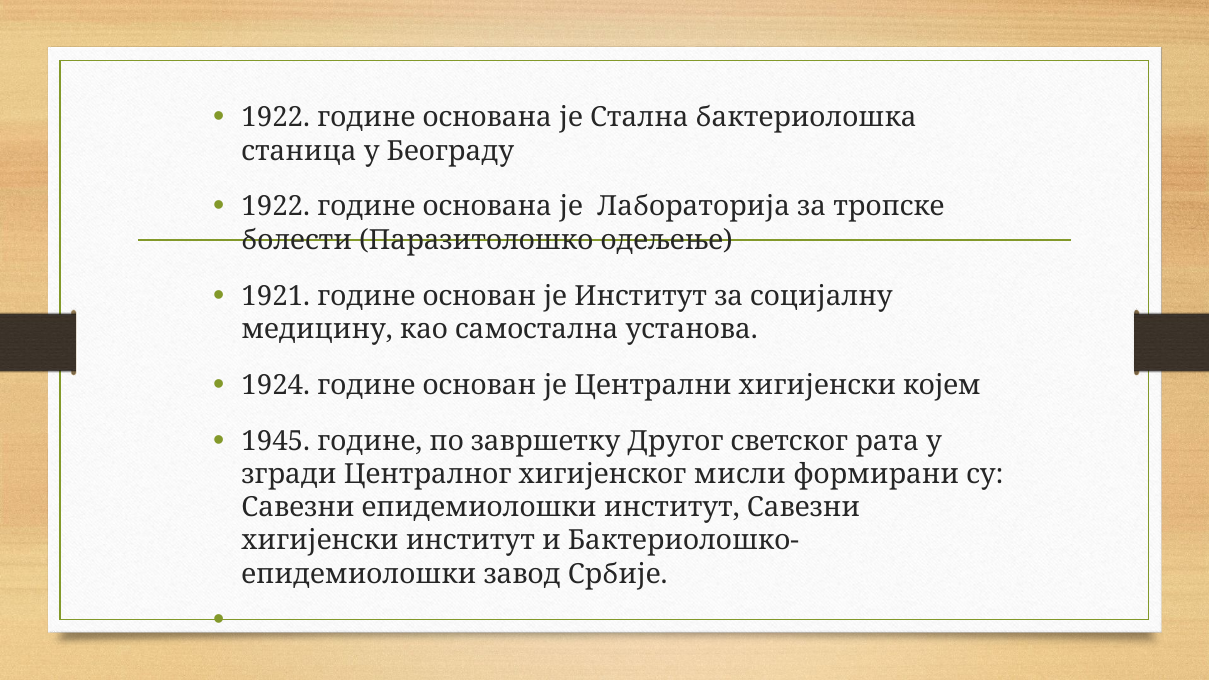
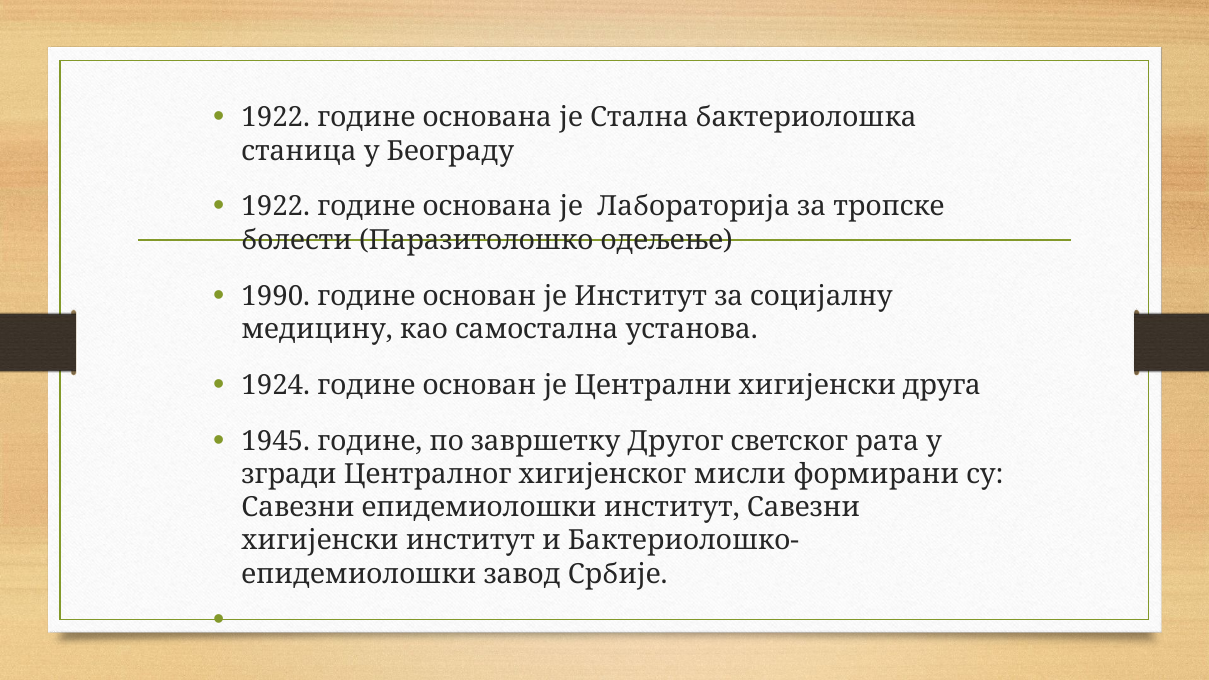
1921: 1921 -> 1990 (276, 296)
којем: којем -> друга (942, 385)
